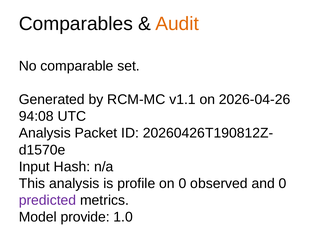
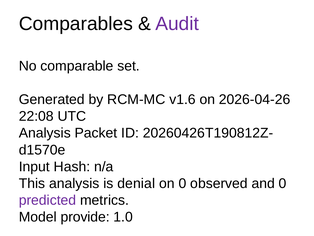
Audit colour: orange -> purple (177, 24)
v1.1: v1.1 -> v1.6 (182, 99)
94:08: 94:08 -> 22:08 (36, 116)
profile: profile -> denial (136, 183)
